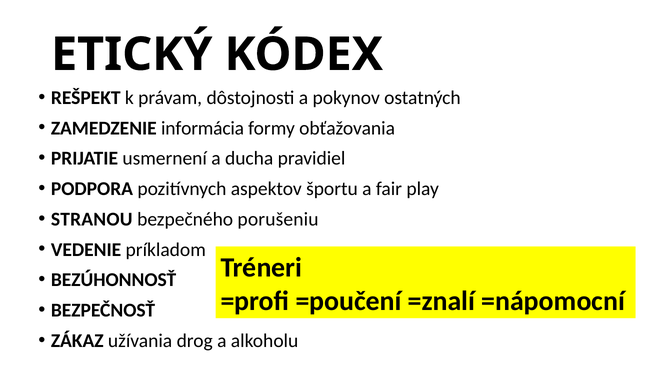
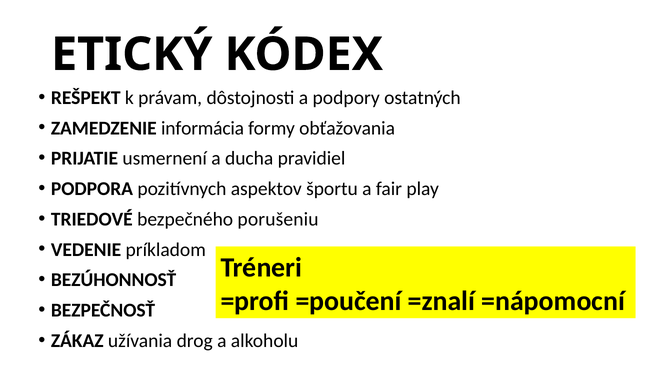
pokynov: pokynov -> podpory (346, 98)
STRANOU: STRANOU -> TRIEDOVÉ (92, 219)
